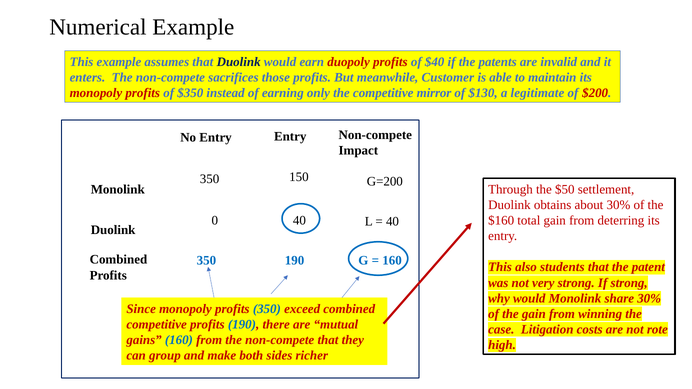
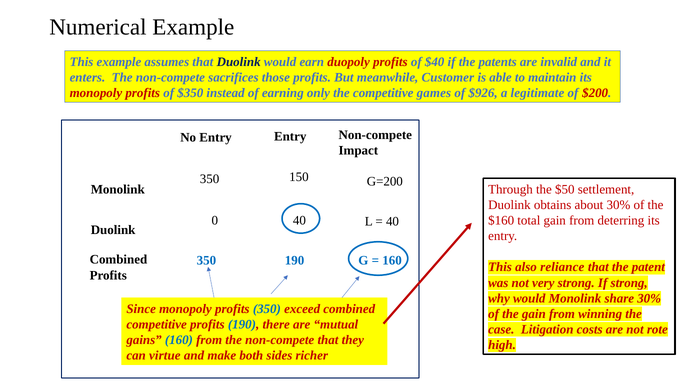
mirror: mirror -> games (434, 93)
$130: $130 -> $926 (483, 93)
students: students -> reliance (562, 267)
group: group -> virtue (165, 356)
